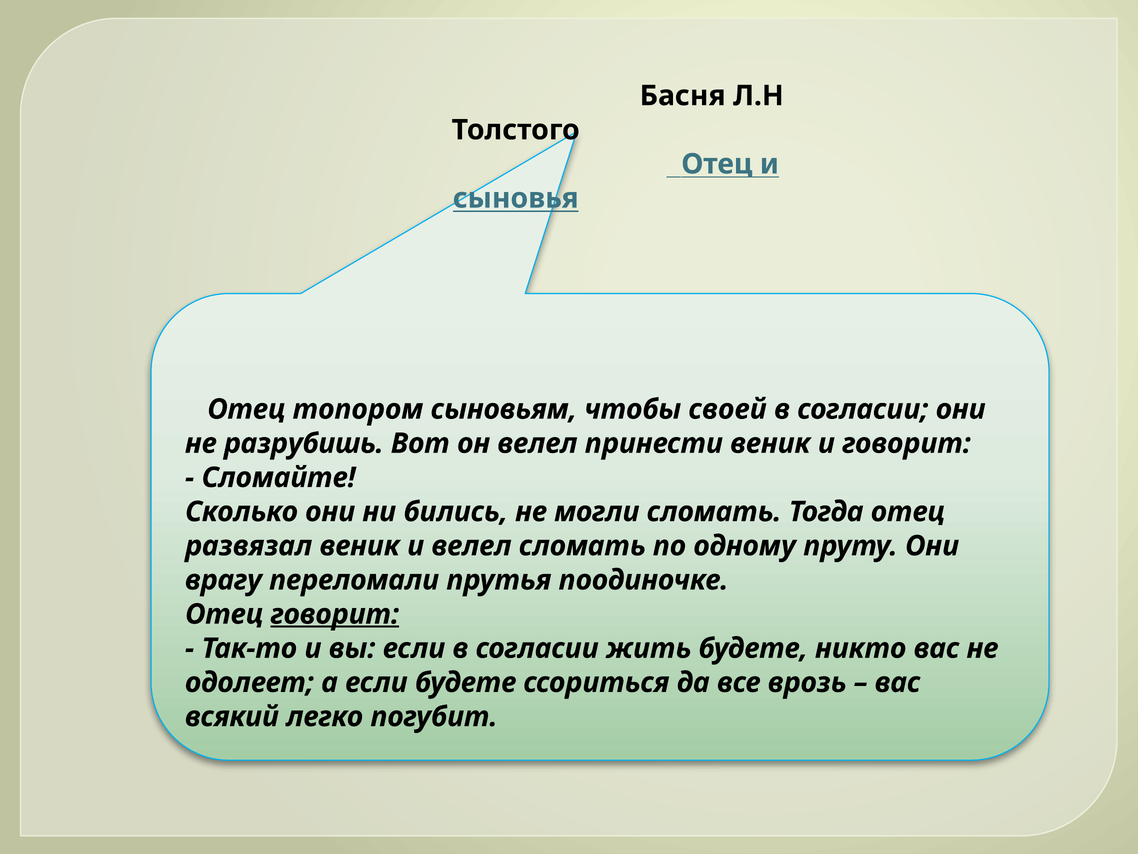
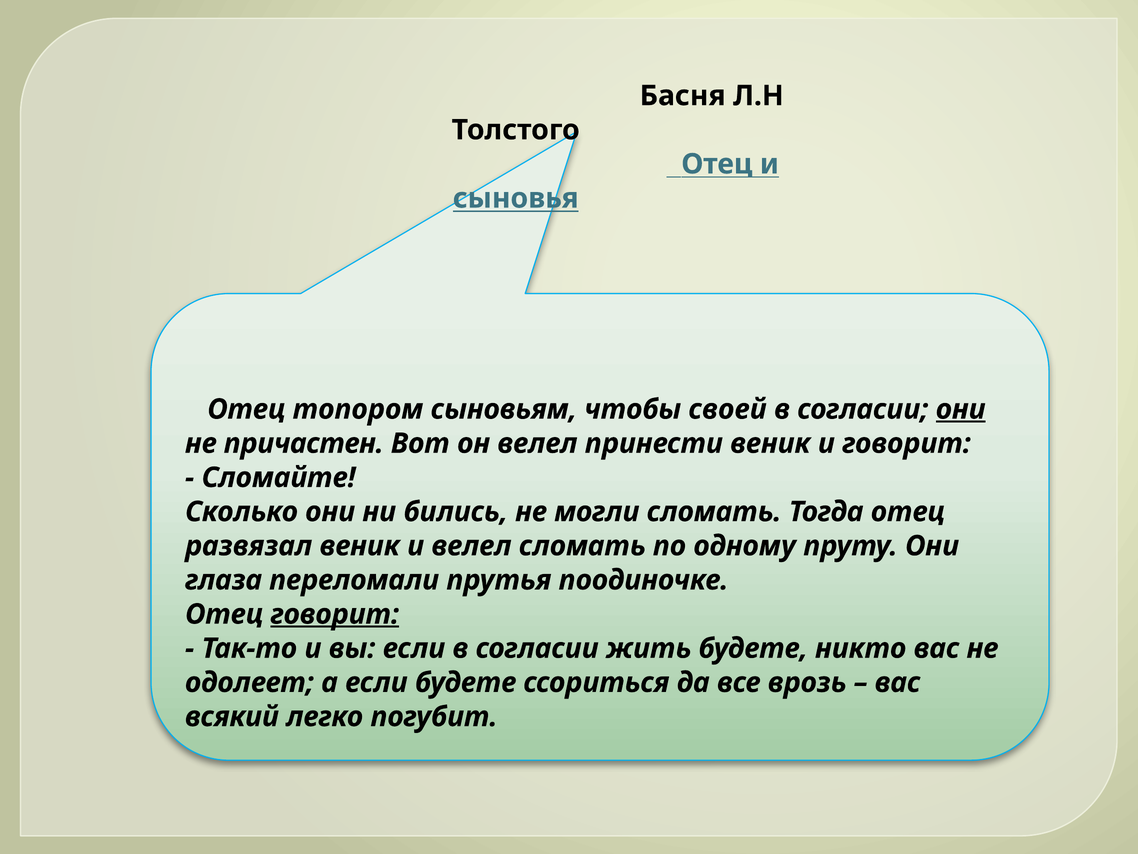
они underline: none -> present (961, 409)
разрубишь: разрубишь -> причастен (304, 443)
врагу: врагу -> глаза (224, 580)
